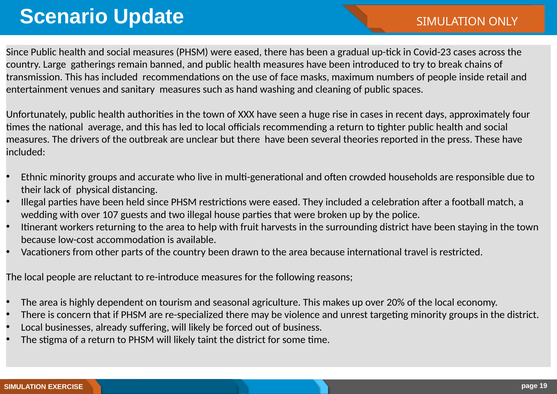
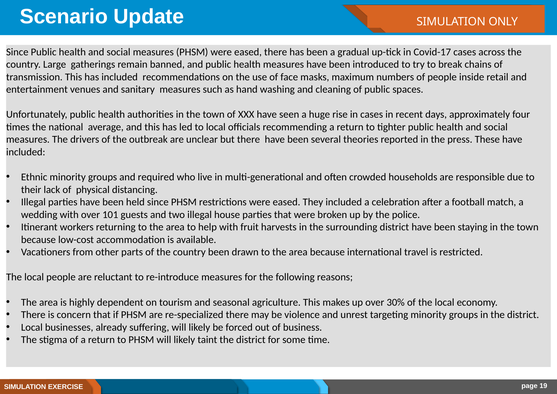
Covid-23: Covid-23 -> Covid-17 (432, 52)
accurate: accurate -> required (156, 177)
107: 107 -> 101 (110, 215)
20%: 20% -> 30% (396, 302)
